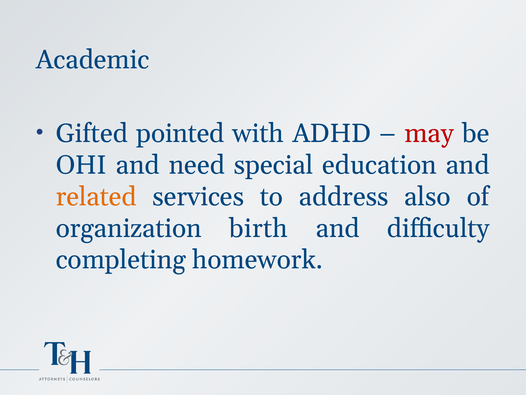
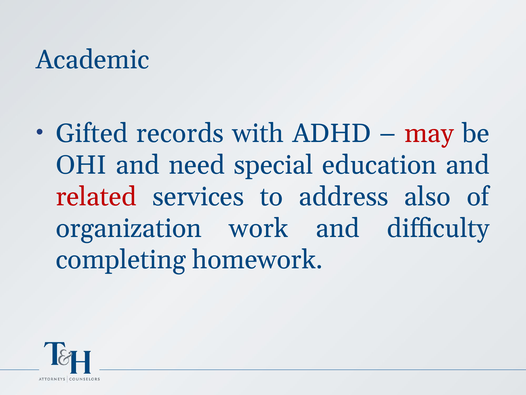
pointed: pointed -> records (180, 133)
related colour: orange -> red (96, 196)
birth: birth -> work (259, 228)
